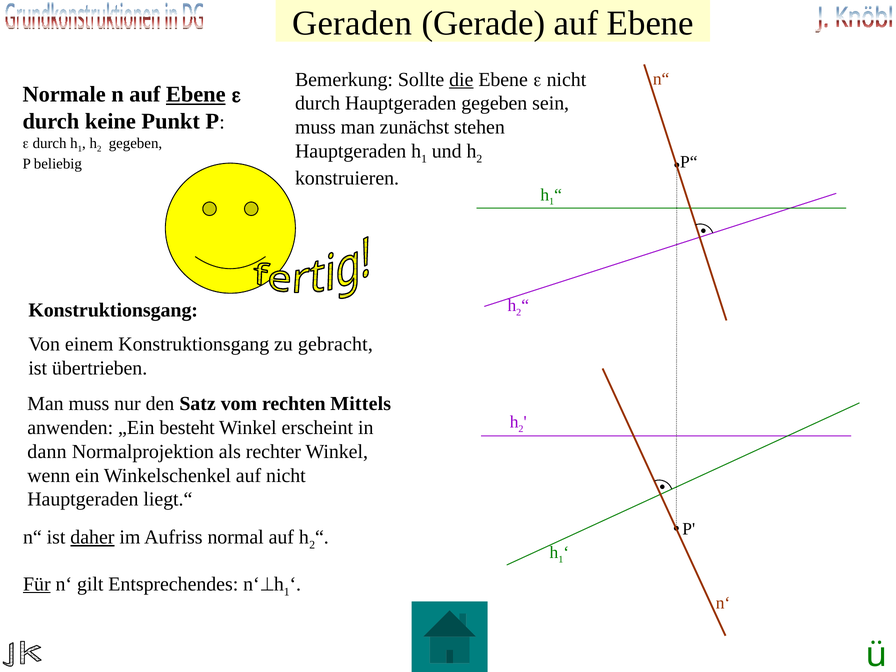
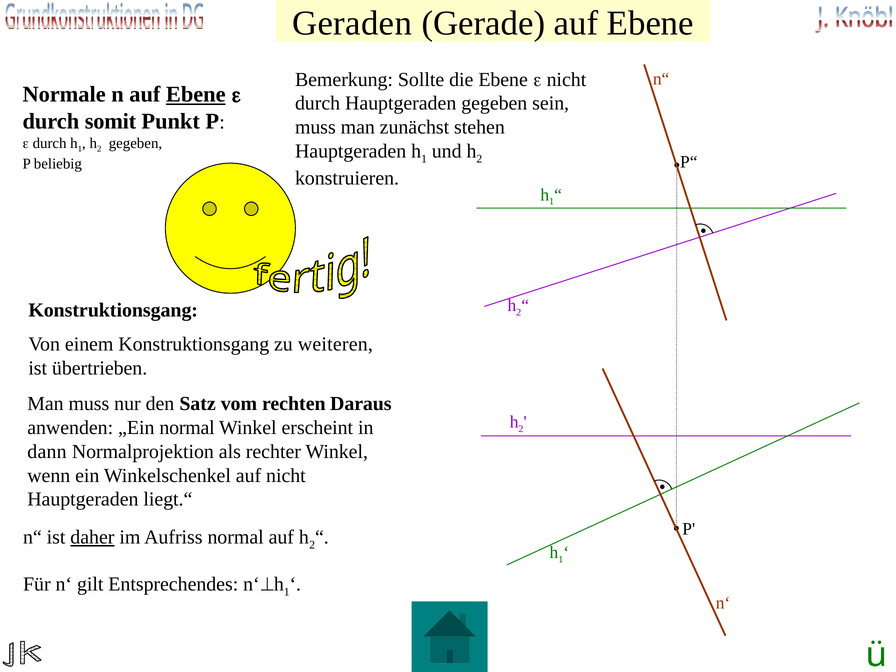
die underline: present -> none (461, 79)
keine: keine -> somit (110, 121)
gebracht: gebracht -> weiteren (335, 344)
Mittels: Mittels -> Daraus (361, 404)
„Ein besteht: besteht -> normal (187, 428)
Für underline: present -> none (37, 584)
